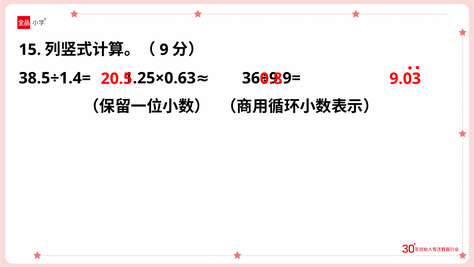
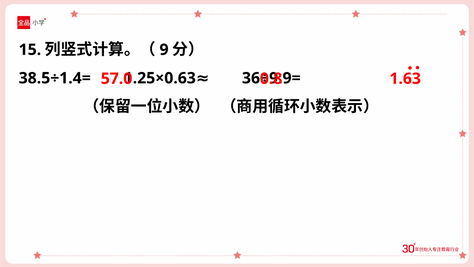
20.5: 20.5 -> 57.0 (117, 79)
9.03: 9.03 -> 1.63 (405, 79)
